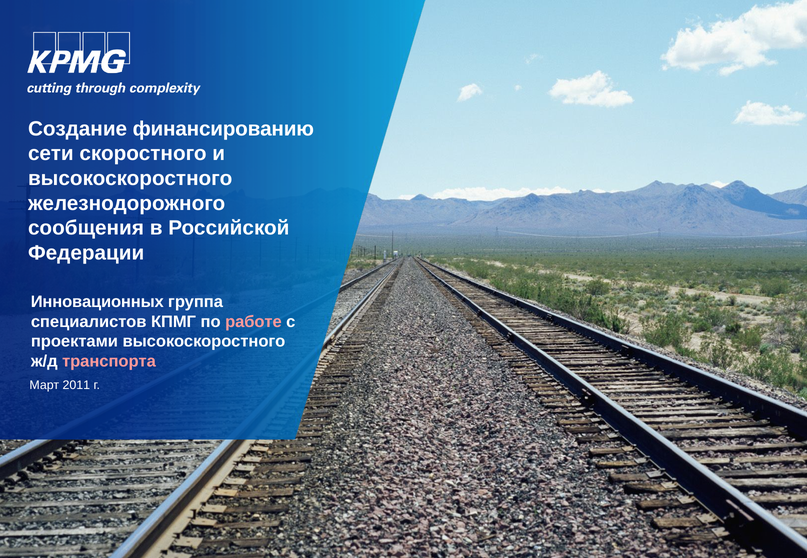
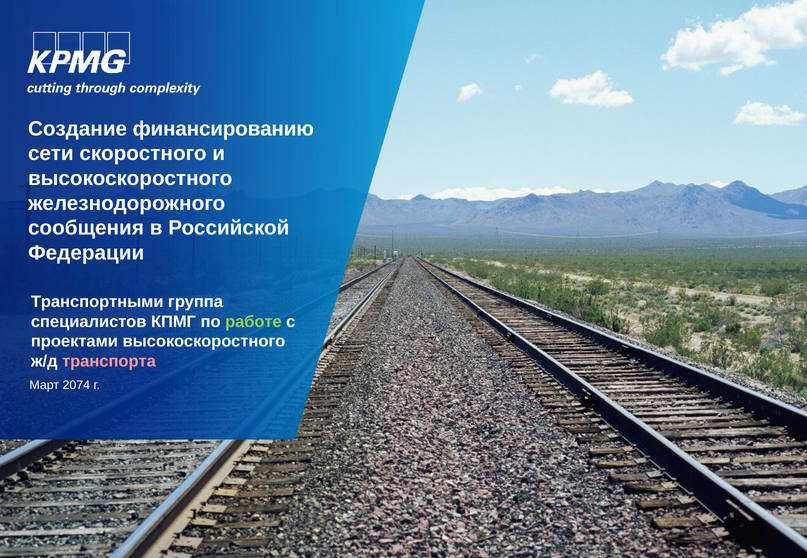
Инновационных: Инновационных -> Транспортными (97, 302)
работе colour: pink -> light green (253, 322)
2011: 2011 -> 2074 (76, 386)
